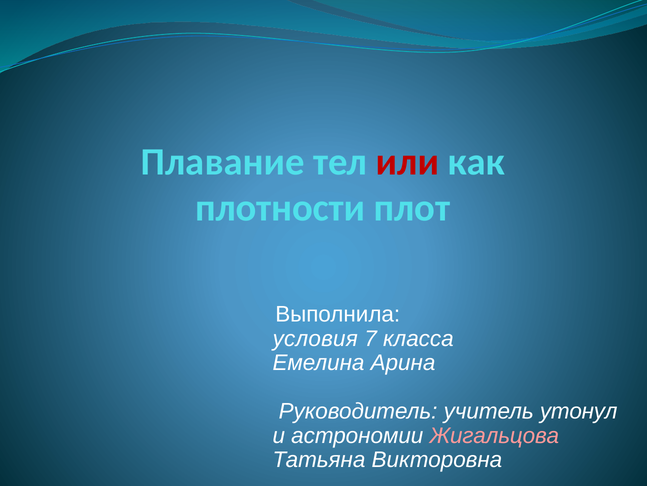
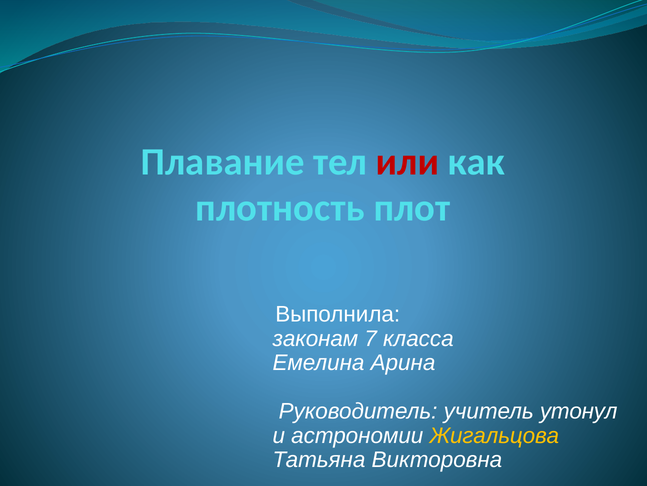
плотности: плотности -> плотность (280, 208)
условия: условия -> законам (315, 338)
Жигальцова colour: pink -> yellow (494, 435)
